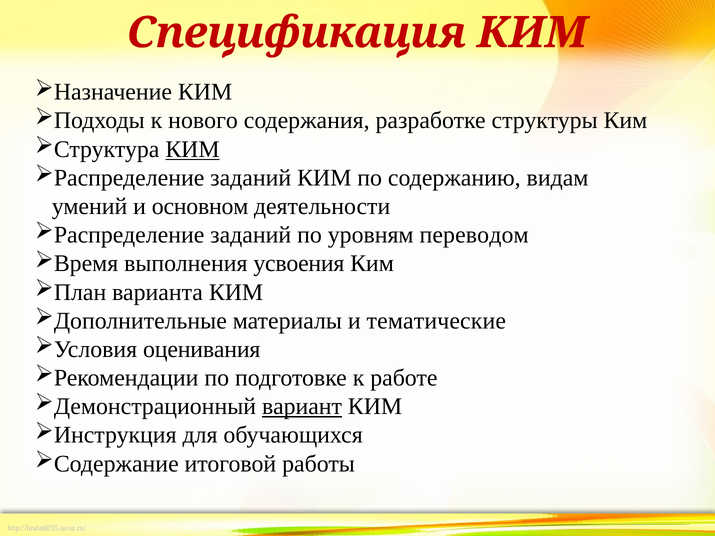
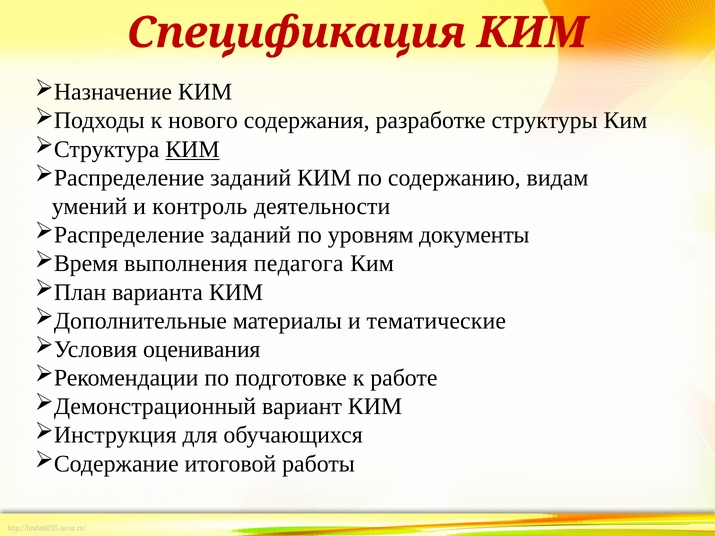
основном: основном -> контроль (200, 206)
переводом: переводом -> документы (474, 235)
усвоения: усвоения -> педагога (299, 264)
вариант underline: present -> none (302, 407)
